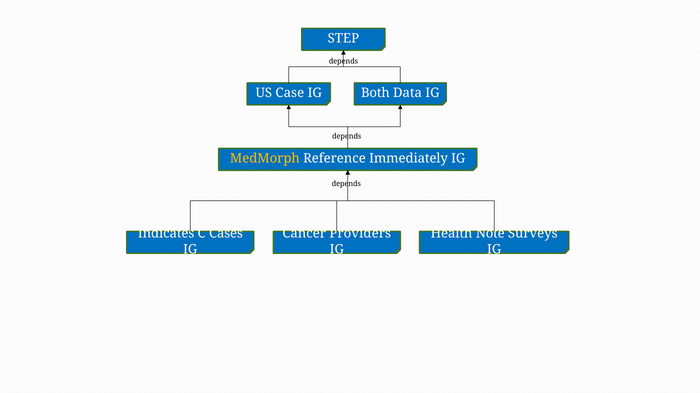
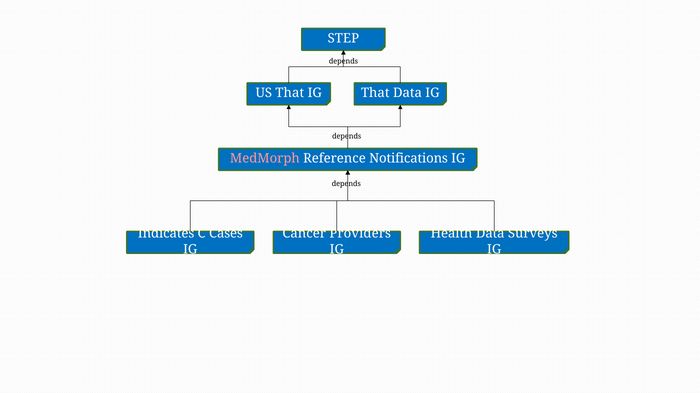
US Case: Case -> That (290, 93)
IG Both: Both -> That (375, 93)
MedMorph colour: yellow -> pink (265, 159)
Immediately: Immediately -> Notifications (409, 159)
Health Note: Note -> Data (490, 234)
